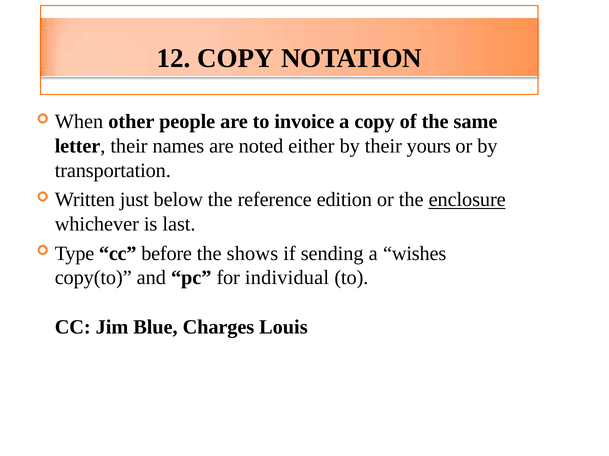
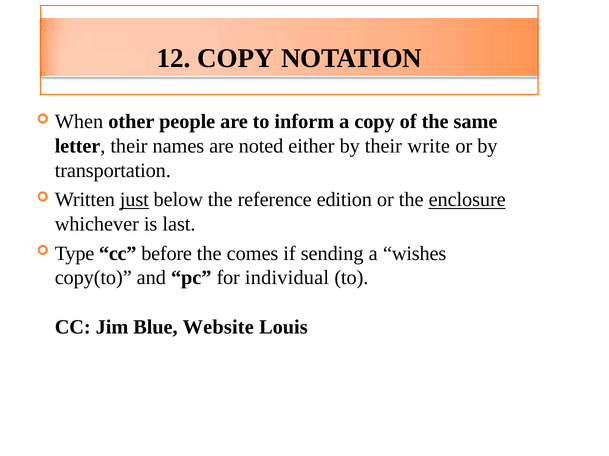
invoice: invoice -> inform (304, 122)
yours: yours -> write (429, 146)
just underline: none -> present (134, 200)
shows: shows -> comes (253, 254)
Charges: Charges -> Website (218, 327)
